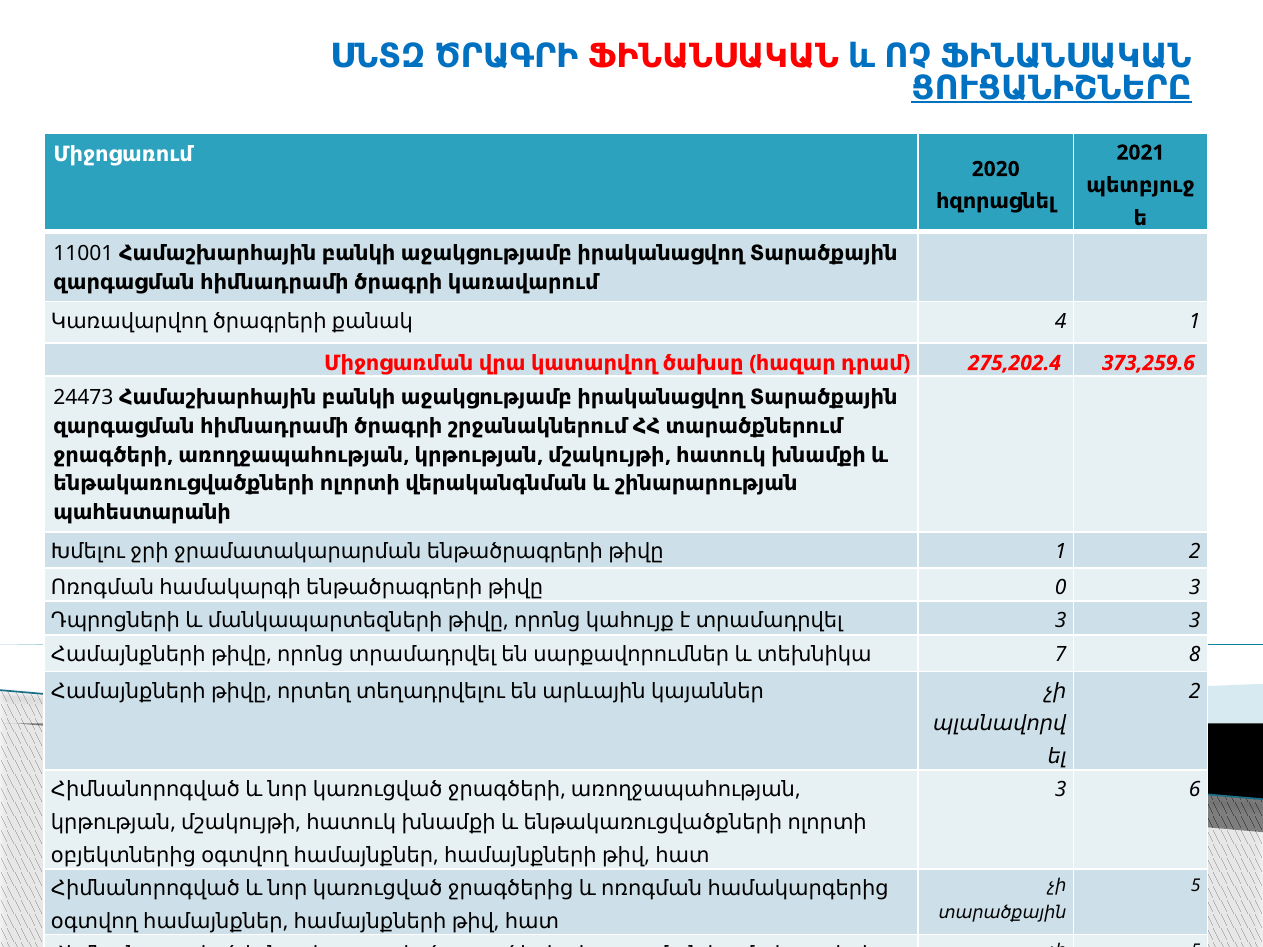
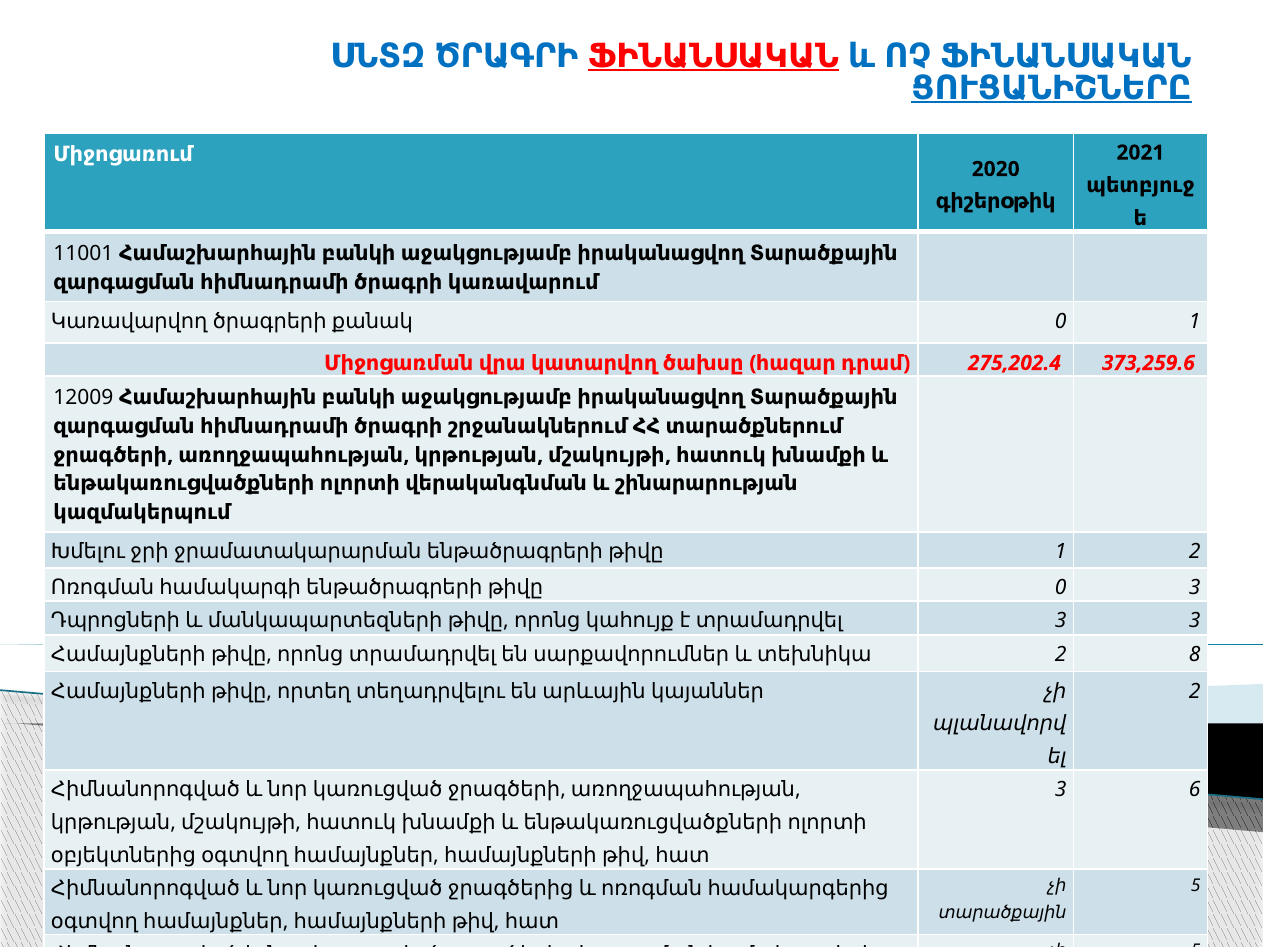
ՖԻՆԱՆՍԱԿԱՆ underline: none -> present (713, 56)
հզորացնել: հզորացնել -> գիշերօթիկ (996, 202)
քանակ 4: 4 -> 0 (1061, 321)
24473: 24473 -> 12009 (83, 398)
պահեստարանի: պահեստարանի -> կազմակերպում (142, 513)
տեխնիկա 7: 7 -> 2 (1061, 655)
